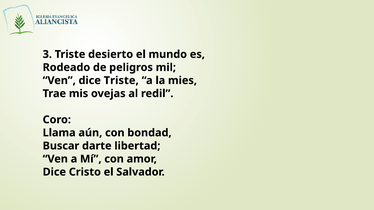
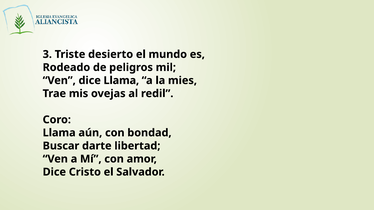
dice Triste: Triste -> Llama (121, 81)
